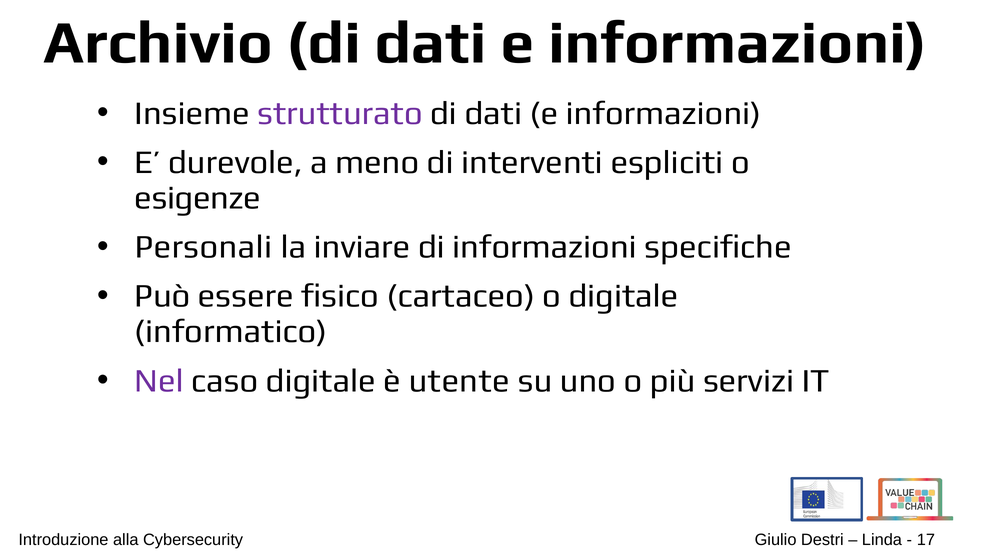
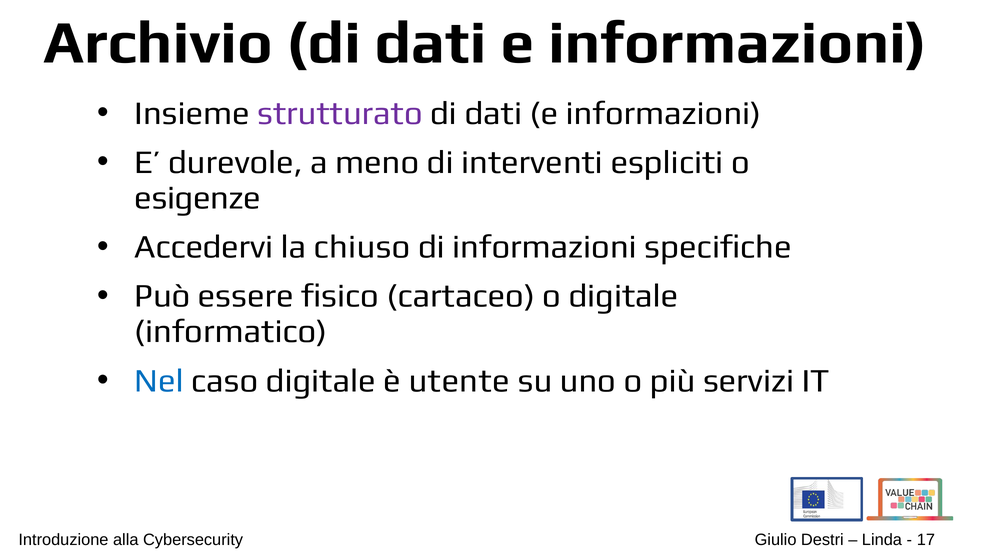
Personali: Personali -> Accedervi (204, 247)
inviare: inviare -> chiuso (362, 247)
Nel colour: purple -> blue (159, 380)
